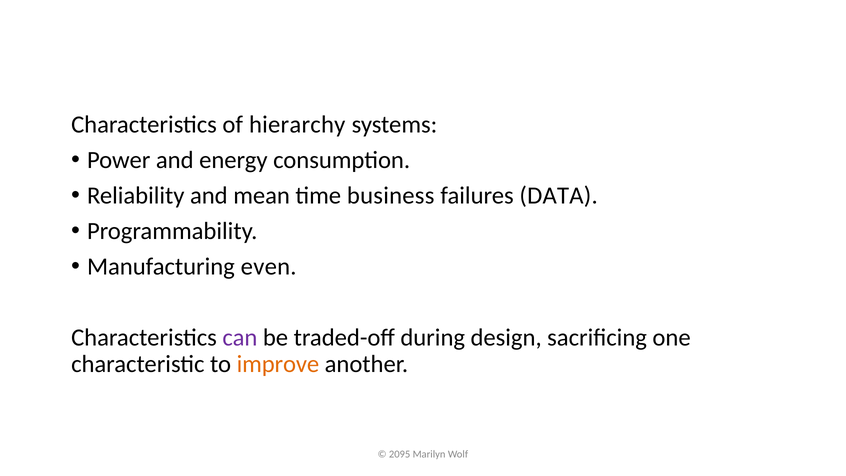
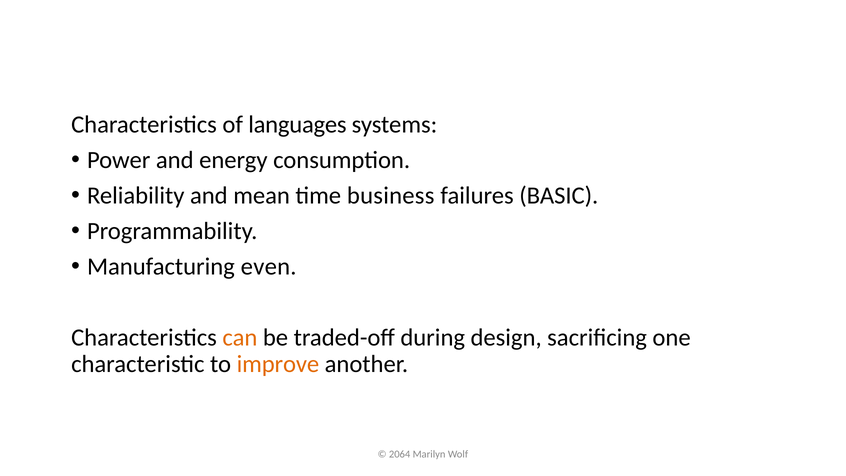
hierarchy: hierarchy -> languages (297, 125)
DATA: DATA -> BASIC (559, 196)
can colour: purple -> orange (240, 338)
2095: 2095 -> 2064 (400, 454)
